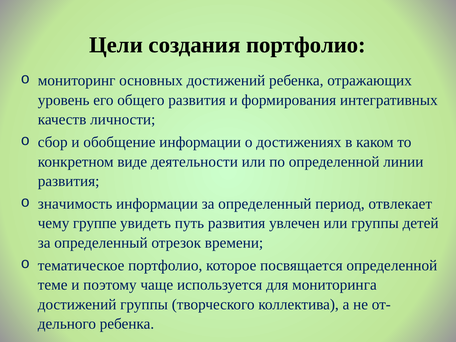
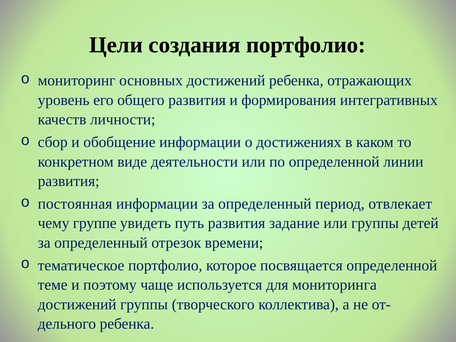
значимость: значимость -> постоянная (75, 204)
увлечен: увлечен -> задание (294, 223)
